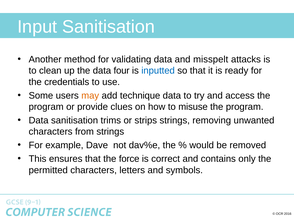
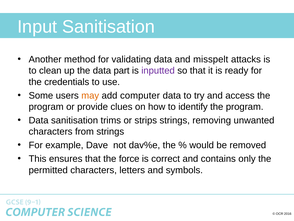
four: four -> part (122, 70)
inputted colour: blue -> purple (158, 70)
technique: technique -> computer (140, 95)
misuse: misuse -> identify (193, 107)
